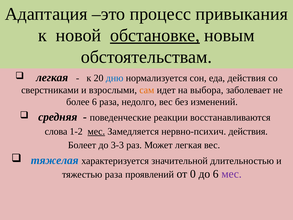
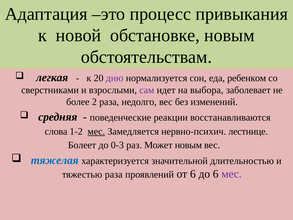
обстановке underline: present -> none (155, 35)
дню colour: blue -> purple (115, 78)
еда действия: действия -> ребенком (247, 78)
сам colour: orange -> purple (147, 90)
более 6: 6 -> 2 (94, 102)
нервно-психич действия: действия -> лестнице (248, 131)
3-3: 3-3 -> 0-3 (117, 145)
Может легкая: легкая -> новым (188, 145)
от 0: 0 -> 6 (193, 174)
